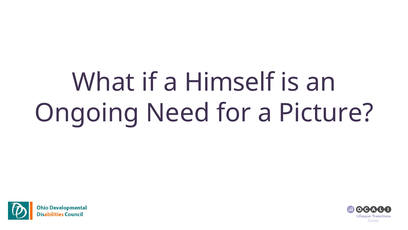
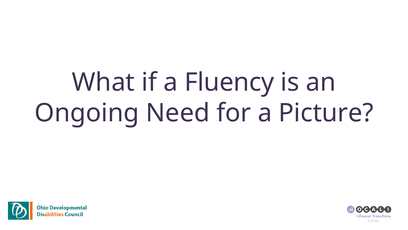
Himself: Himself -> Fluency (229, 82)
